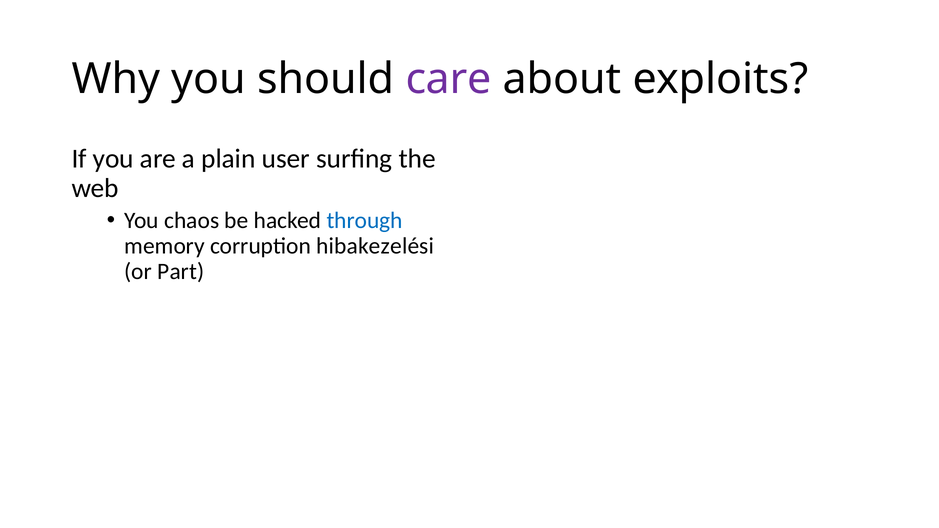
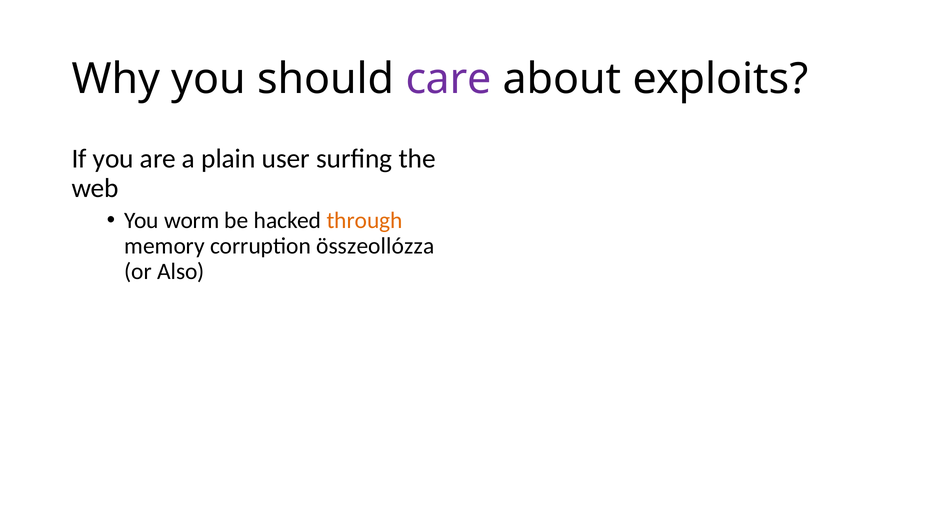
chaos: chaos -> worm (192, 221)
through colour: blue -> orange (365, 221)
hibakezelési: hibakezelési -> összeollózza (375, 246)
Part: Part -> Also (181, 271)
